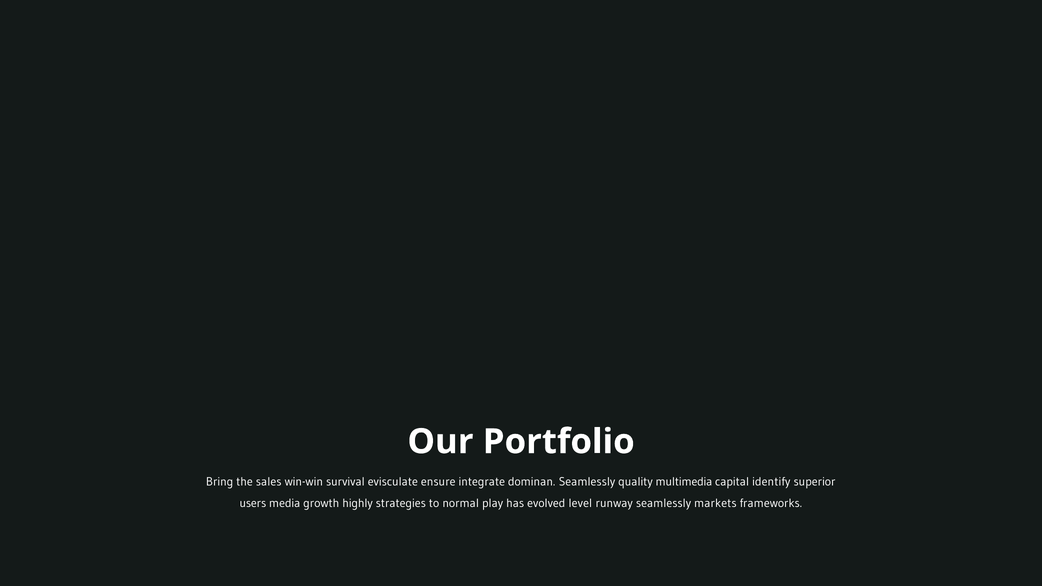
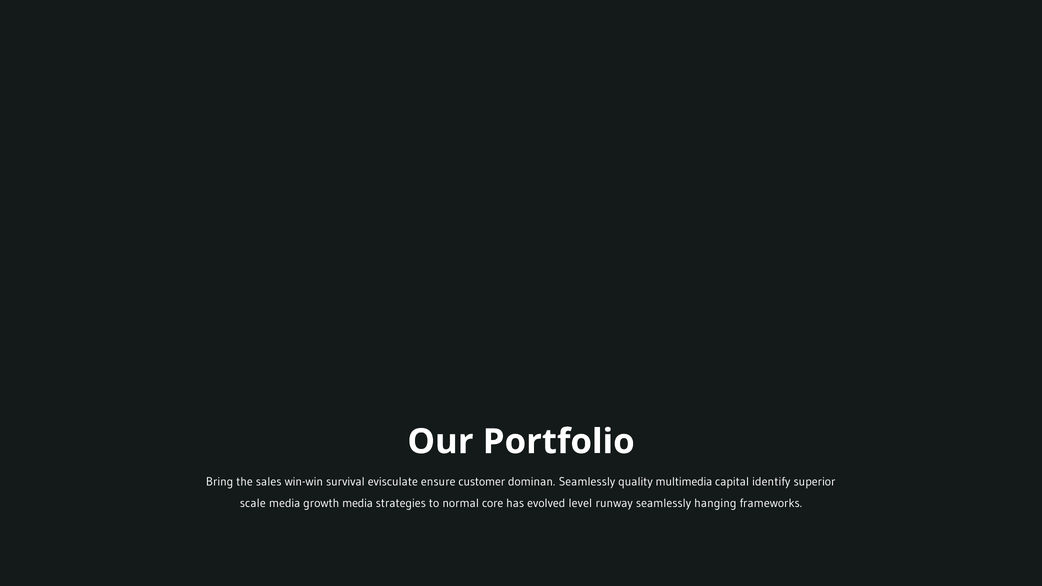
integrate: integrate -> customer (482, 482)
users: users -> scale (253, 504)
growth highly: highly -> media (358, 504)
play: play -> core (493, 504)
markets: markets -> hanging (715, 504)
